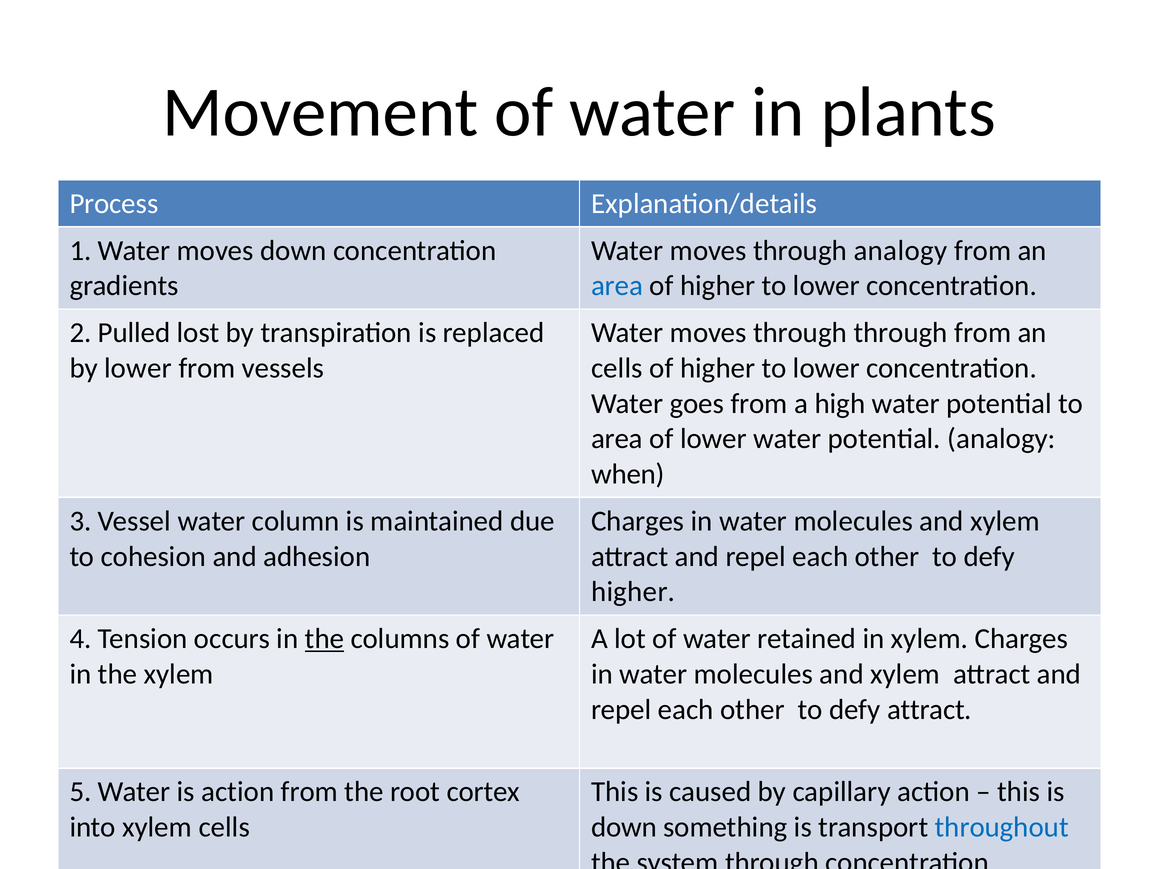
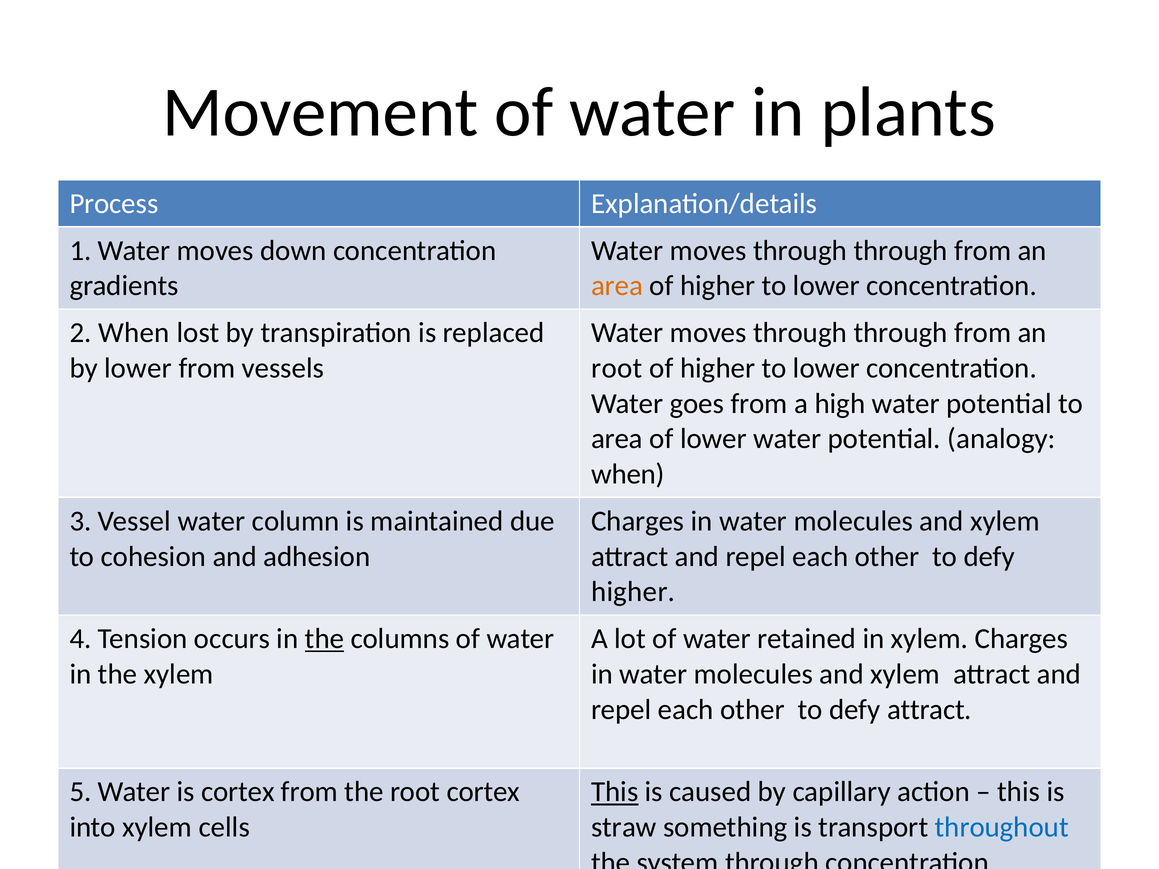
analogy: analogy -> through (901, 251)
area colour: blue -> orange (617, 286)
2 Pulled: Pulled -> When (134, 333)
cells: cells -> root (617, 368)
is action: action -> cortex (238, 792)
This underline: none -> present (615, 792)
down: down -> straw (624, 828)
